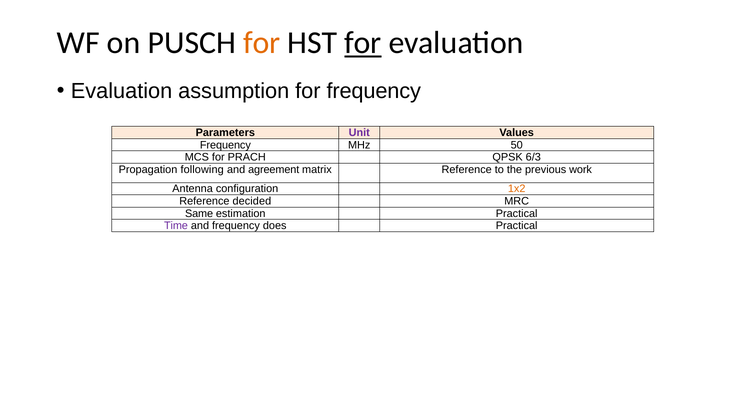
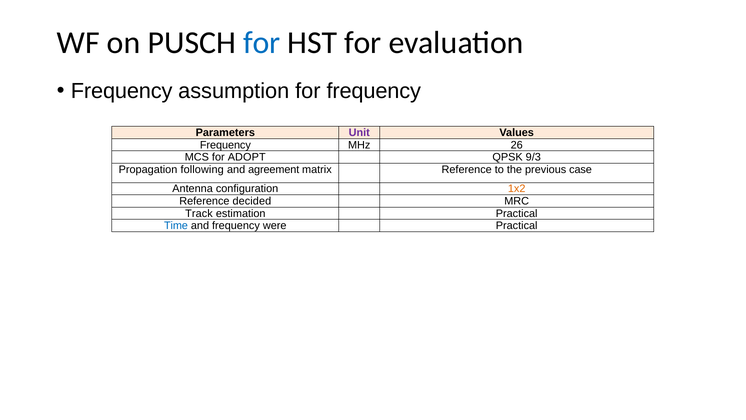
for colour: orange -> blue (262, 43)
for underline: present -> none (363, 43)
Evaluation: Evaluation -> Frequency (122, 91)
50: 50 -> 26 (517, 145)
PRACH: PRACH -> ADOPT (247, 157)
6/3: 6/3 -> 9/3 (533, 157)
work: work -> case (581, 169)
Same: Same -> Track (199, 213)
Time colour: purple -> blue (176, 225)
does: does -> were (275, 225)
